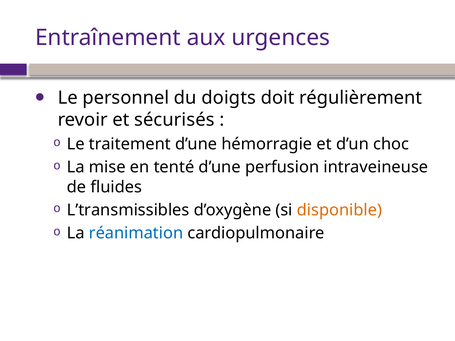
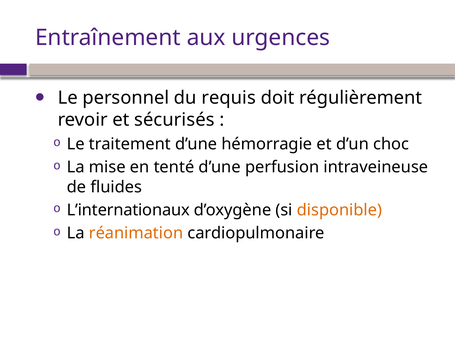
doigts: doigts -> requis (229, 98)
L’transmissibles: L’transmissibles -> L’internationaux (128, 210)
réanimation colour: blue -> orange (136, 233)
